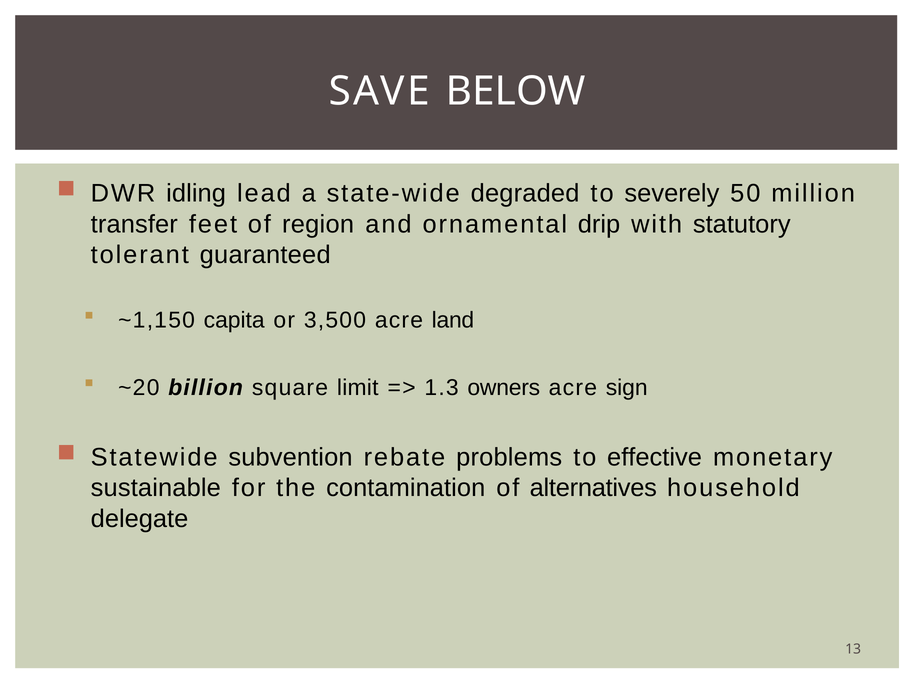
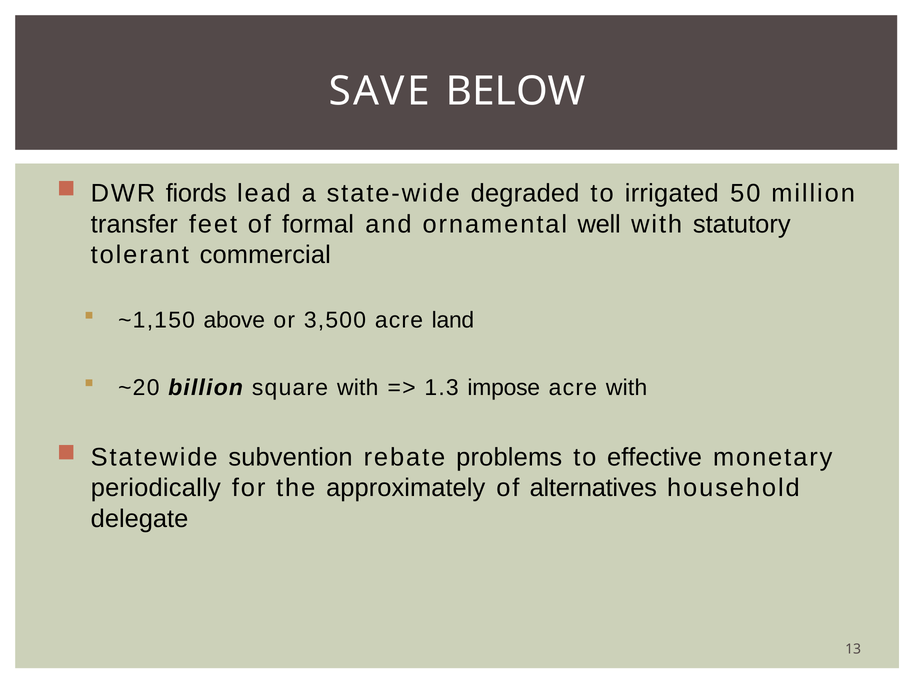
idling: idling -> fiords (196, 194)
severely: severely -> irrigated (672, 194)
region: region -> formal (318, 224)
drip: drip -> well (599, 224)
guaranteed: guaranteed -> commercial (265, 255)
capita: capita -> above (234, 320)
square limit: limit -> with (358, 388)
owners: owners -> impose (504, 388)
acre sign: sign -> with (627, 388)
sustainable: sustainable -> periodically (156, 488)
contamination: contamination -> approximately (406, 488)
